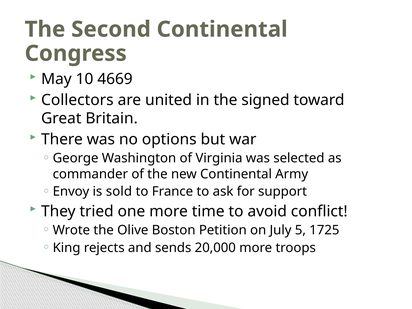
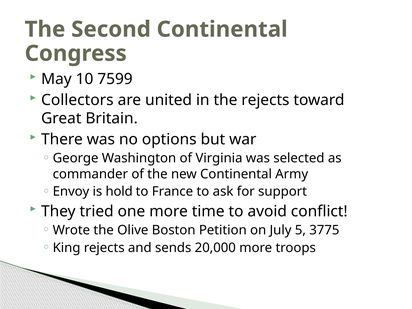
4669: 4669 -> 7599 (115, 79)
the signed: signed -> rejects (265, 100)
sold: sold -> hold (119, 192)
1725: 1725 -> 3775 (324, 230)
